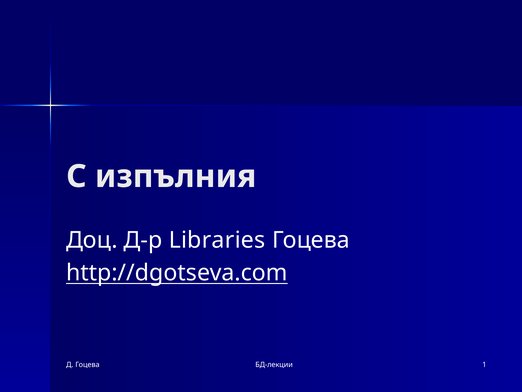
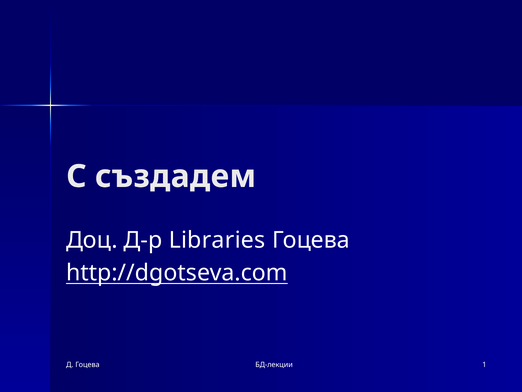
изпълния: изпълния -> създадем (175, 176)
